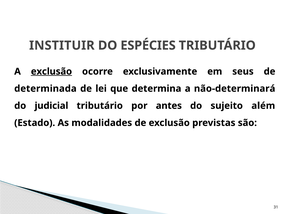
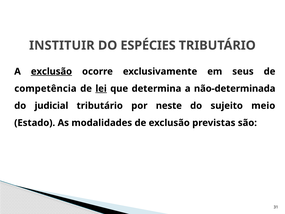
determinada: determinada -> competência (45, 88)
lei underline: none -> present (101, 88)
não-determinará: não-determinará -> não-determinada (235, 88)
antes: antes -> neste (169, 106)
além: além -> meio (263, 106)
